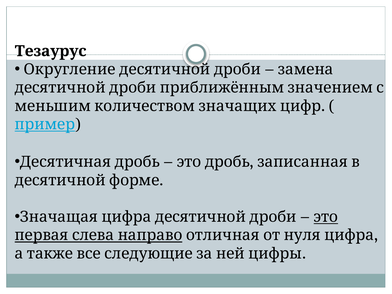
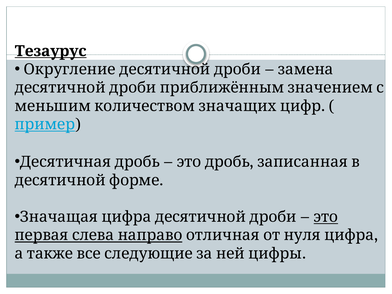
Тезаурус underline: none -> present (51, 51)
